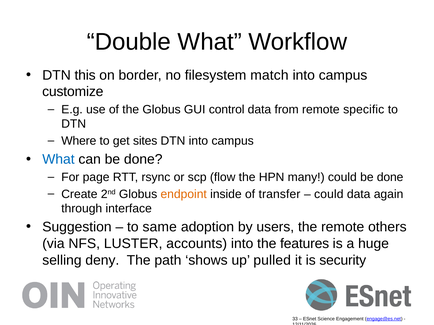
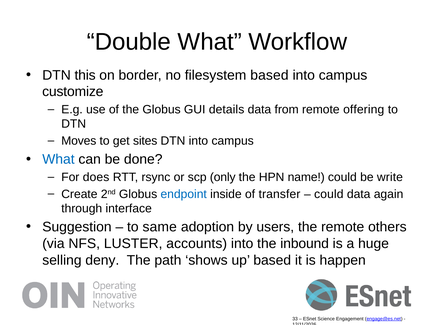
filesystem match: match -> based (269, 75)
control: control -> details (227, 110)
specific: specific -> offering (364, 110)
Where: Where -> Moves (79, 141)
page: page -> does (96, 177)
flow: flow -> only (223, 177)
many: many -> name (306, 177)
could be done: done -> write (390, 177)
endpoint colour: orange -> blue (184, 194)
features: features -> inbound (305, 244)
up pulled: pulled -> based (272, 261)
security: security -> happen (343, 261)
